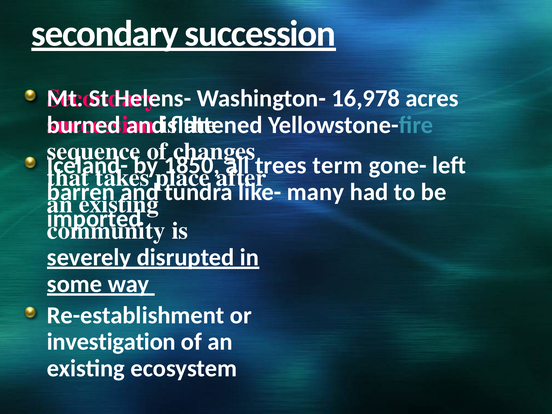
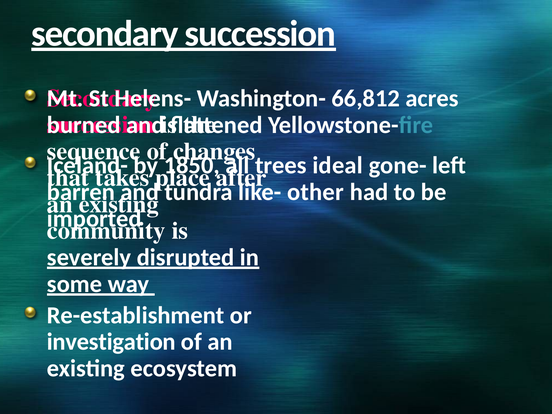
16,978: 16,978 -> 66,812 (366, 98)
term: term -> ideal (338, 166)
many: many -> other (315, 192)
